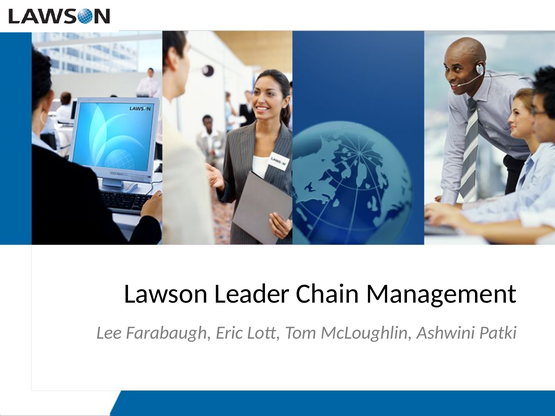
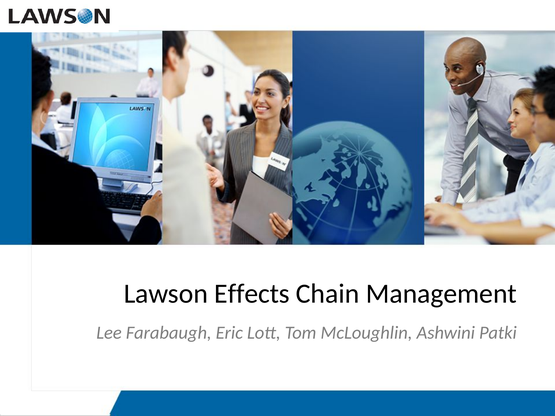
Leader: Leader -> Effects (252, 294)
